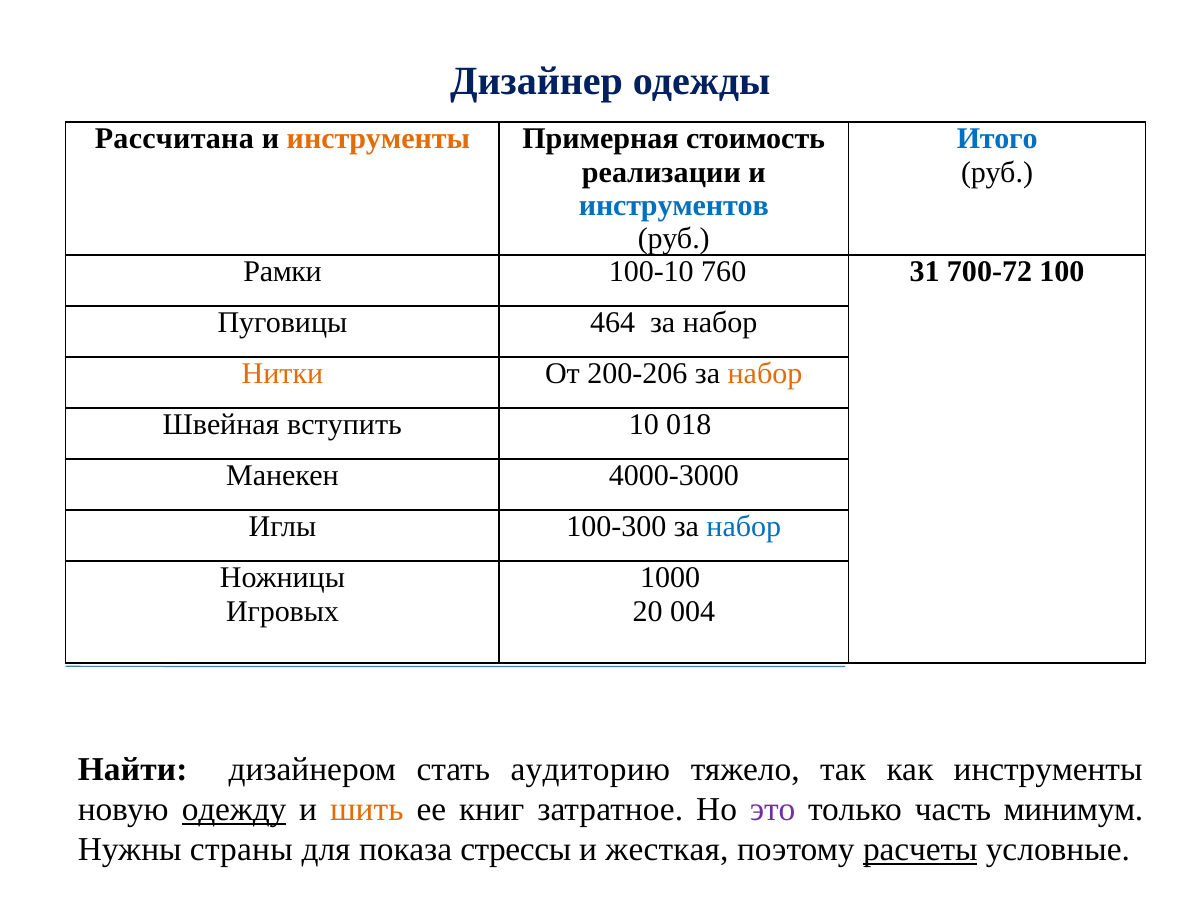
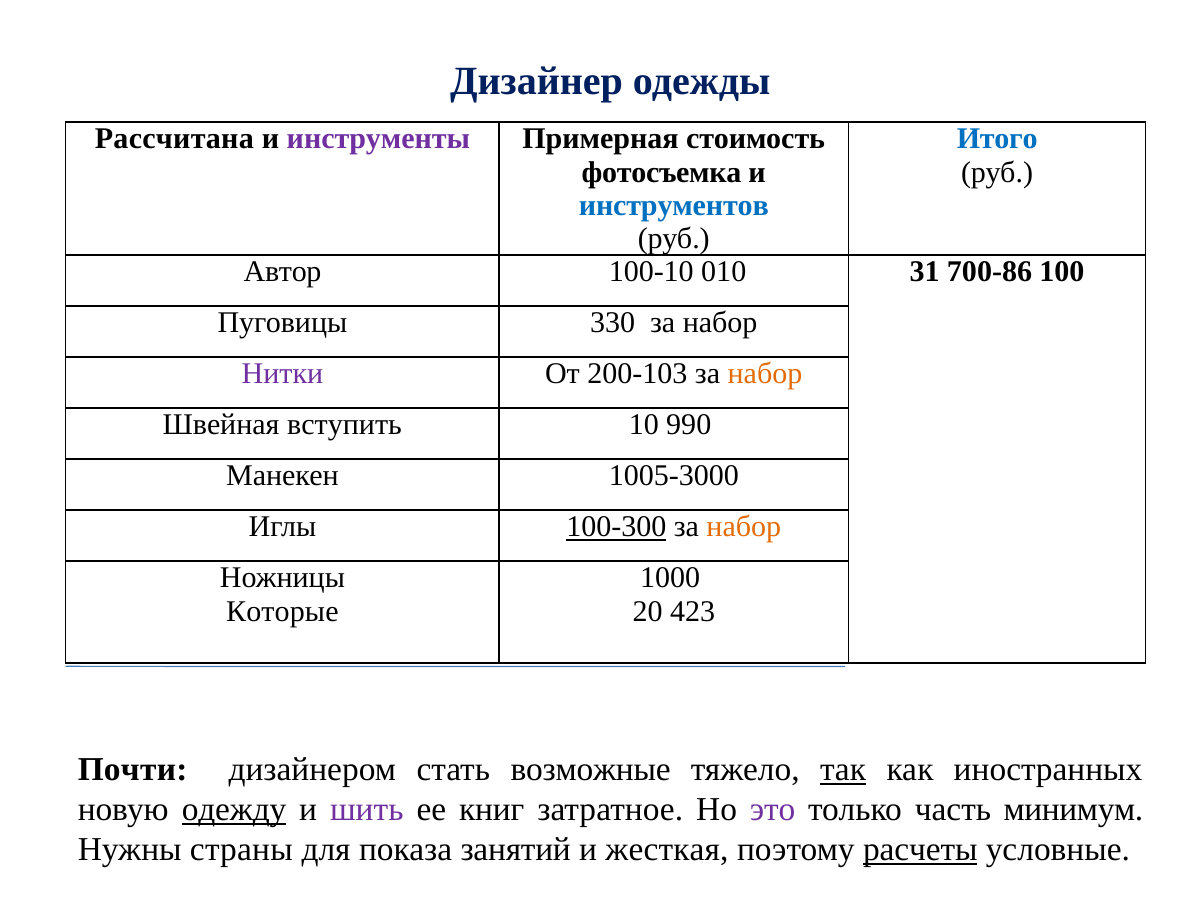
инструменты colour: orange -> purple (378, 139)
реализации: реализации -> фотосъемка (662, 172)
Рамки: Рамки -> Автор (283, 272)
760: 760 -> 010 (724, 272)
700-72: 700-72 -> 700-86 (990, 272)
464: 464 -> 330 (613, 323)
Нитки colour: orange -> purple (282, 374)
200-206: 200-206 -> 200-103 (637, 374)
018: 018 -> 990 (689, 425)
4000-3000: 4000-3000 -> 1005-3000 (674, 476)
100-300 underline: none -> present (616, 527)
набор colour: blue -> orange (744, 527)
Игровых: Игровых -> Которые (282, 611)
004: 004 -> 423 (693, 611)
Найти: Найти -> Почти (133, 770)
аудиторию: аудиторию -> возможные (591, 770)
так underline: none -> present (843, 770)
как инструменты: инструменты -> иностранных (1048, 770)
шить colour: orange -> purple (367, 810)
стрессы: стрессы -> занятий (516, 850)
